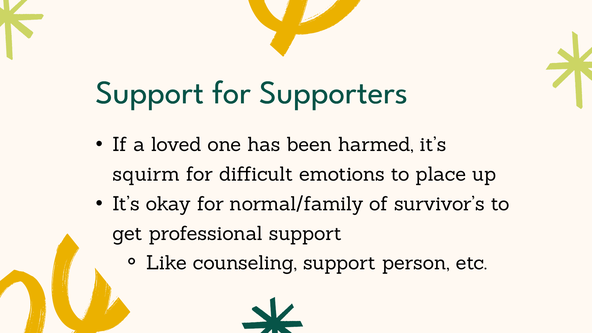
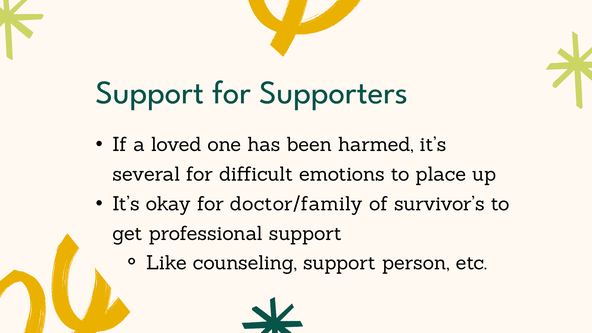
squirm: squirm -> several (146, 174)
normal/family: normal/family -> doctor/family (296, 204)
